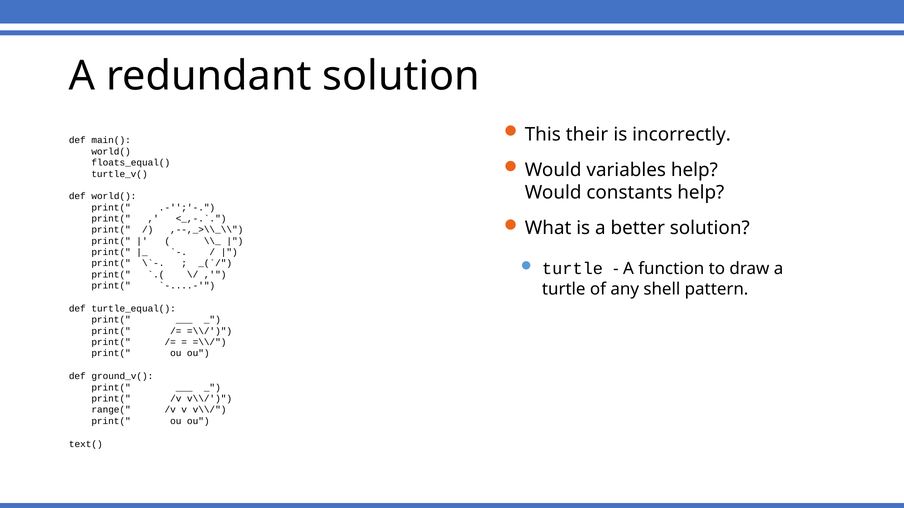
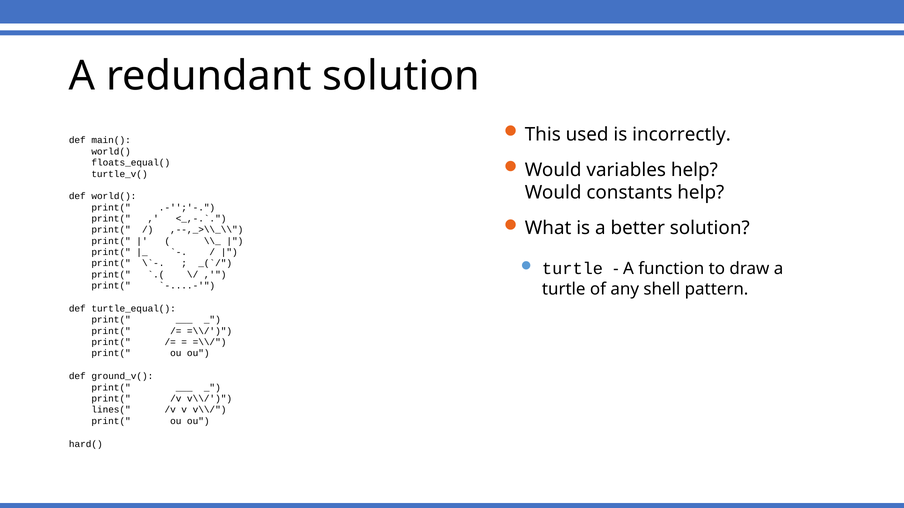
their: their -> used (587, 135)
range(: range( -> lines( (111, 410)
text(: text( -> hard( (86, 444)
